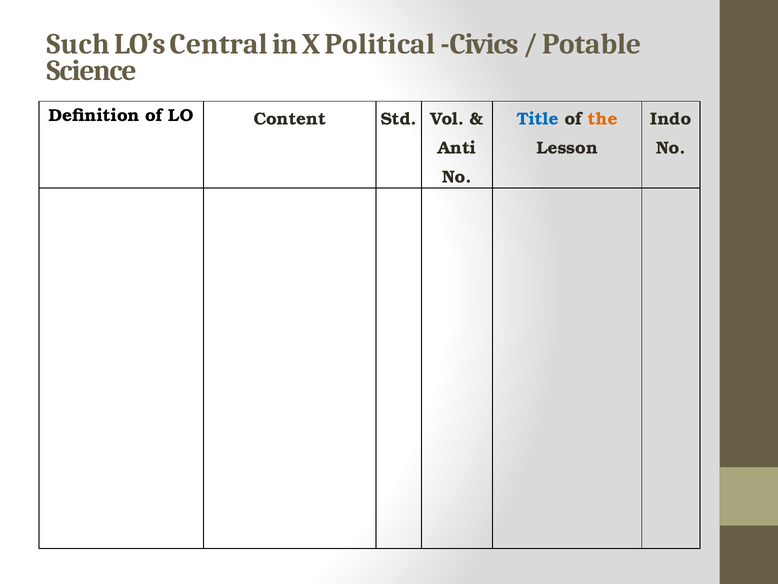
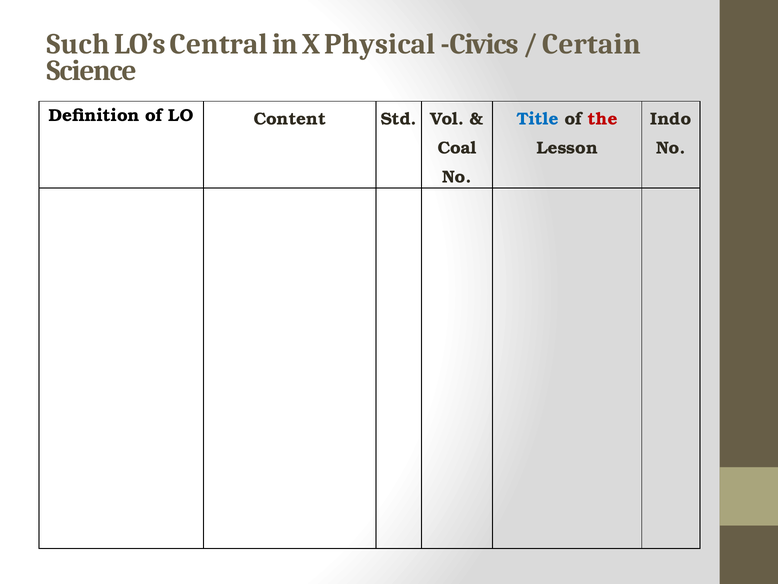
Political: Political -> Physical (380, 44)
Potable: Potable -> Certain (591, 44)
the colour: orange -> red (603, 119)
Anti: Anti -> Coal (457, 148)
